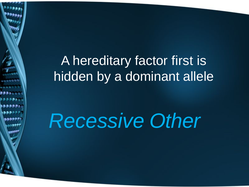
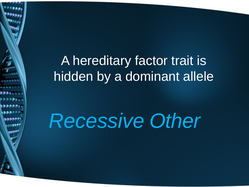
first: first -> trait (182, 61)
